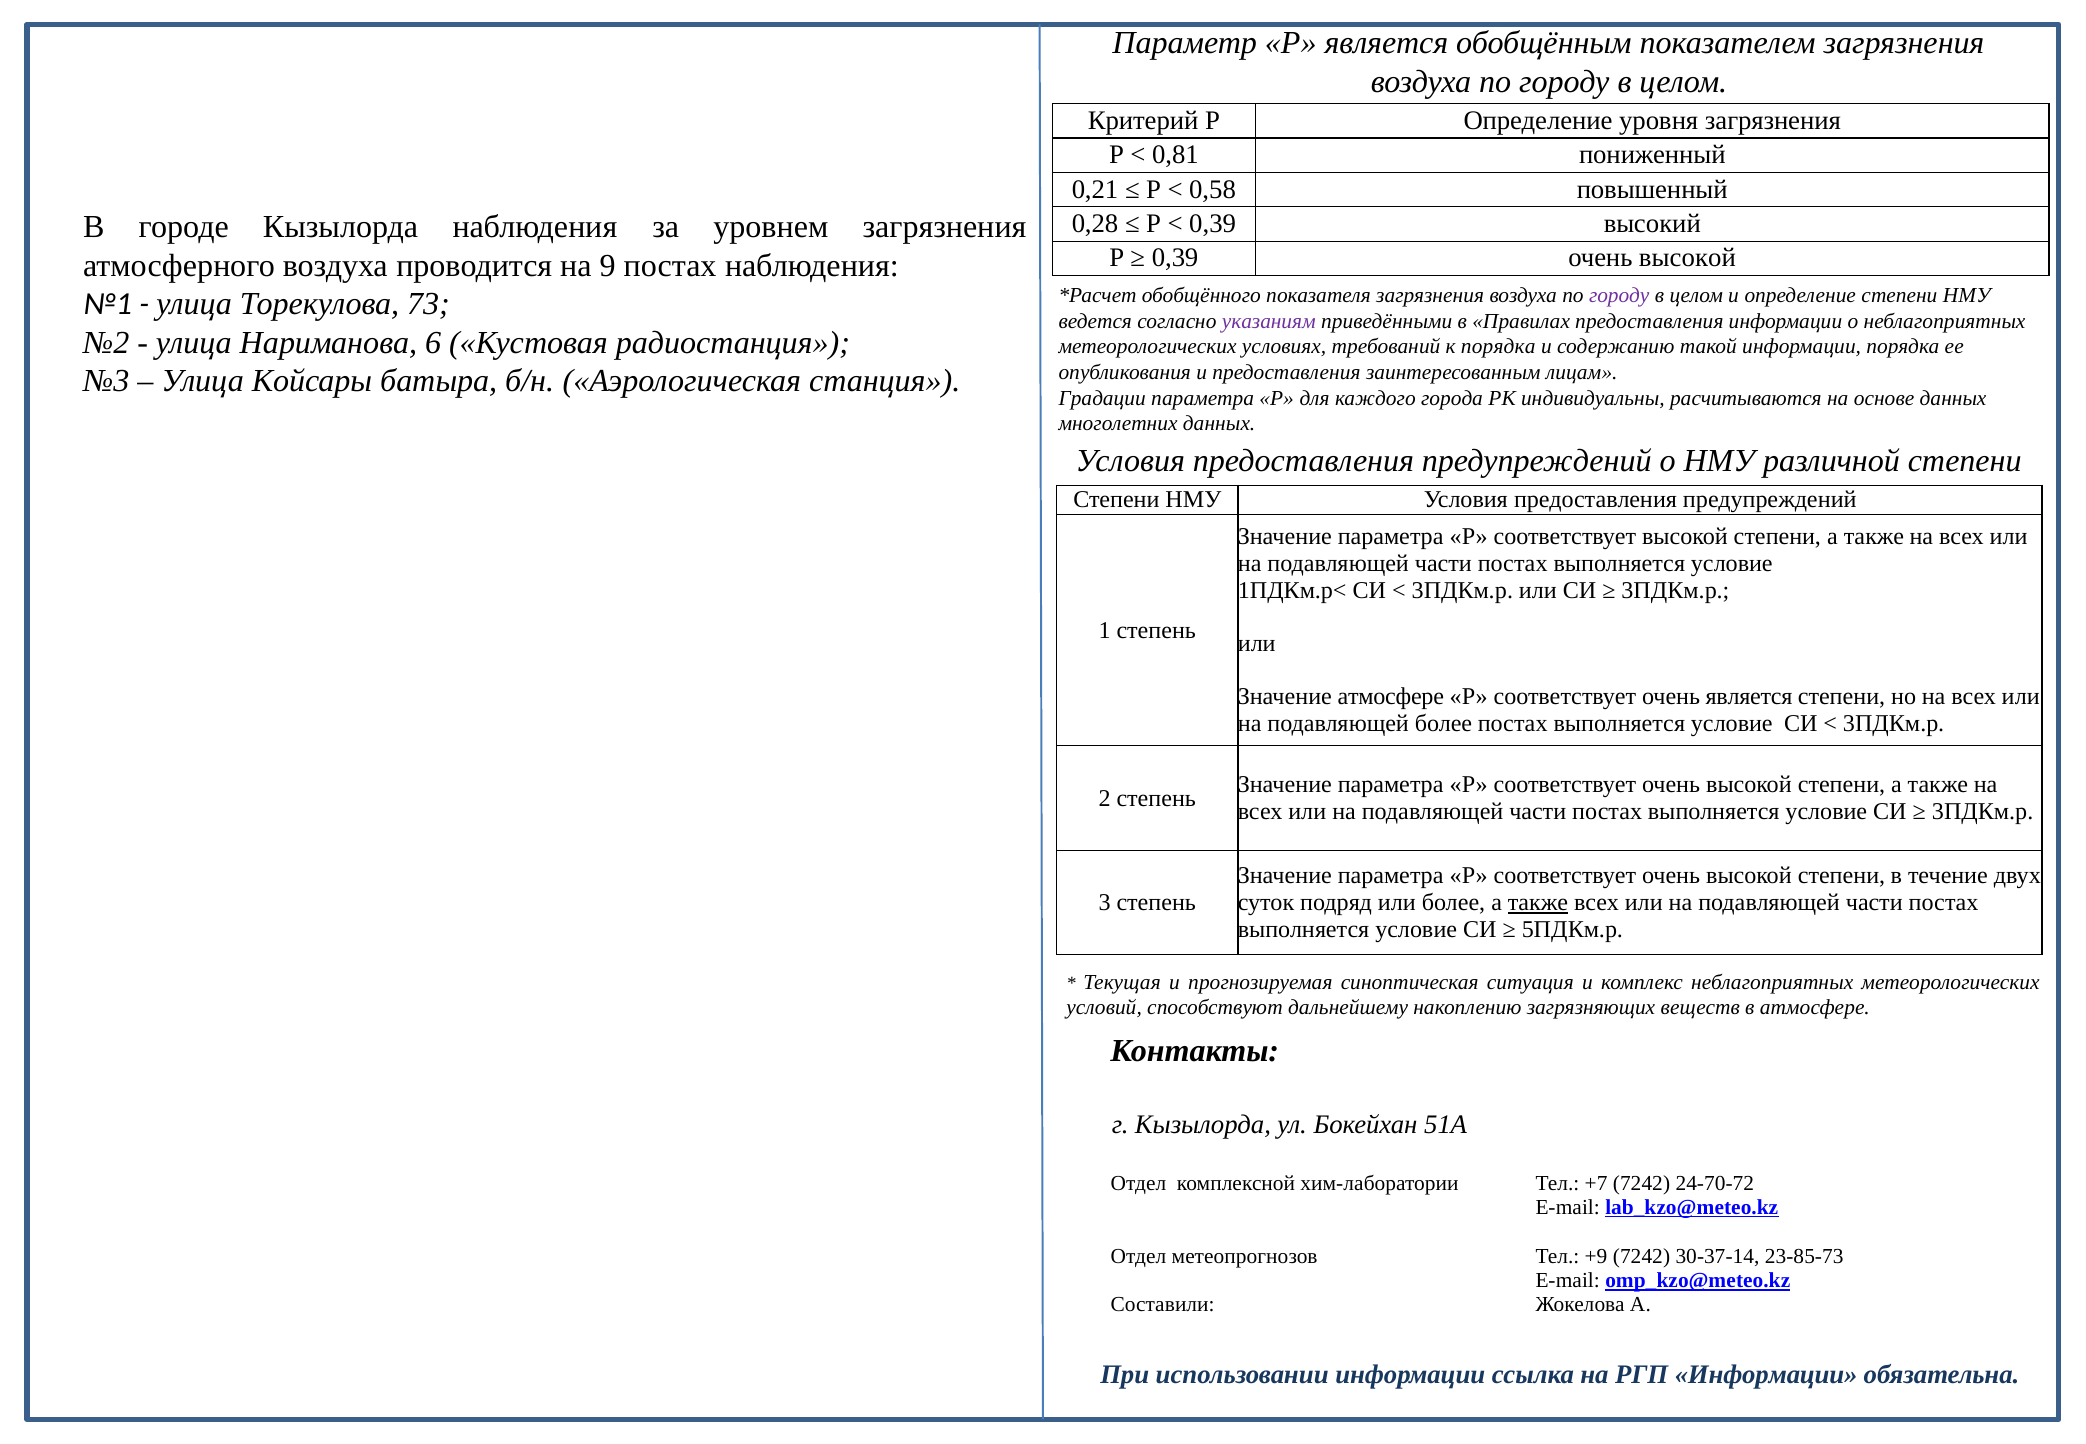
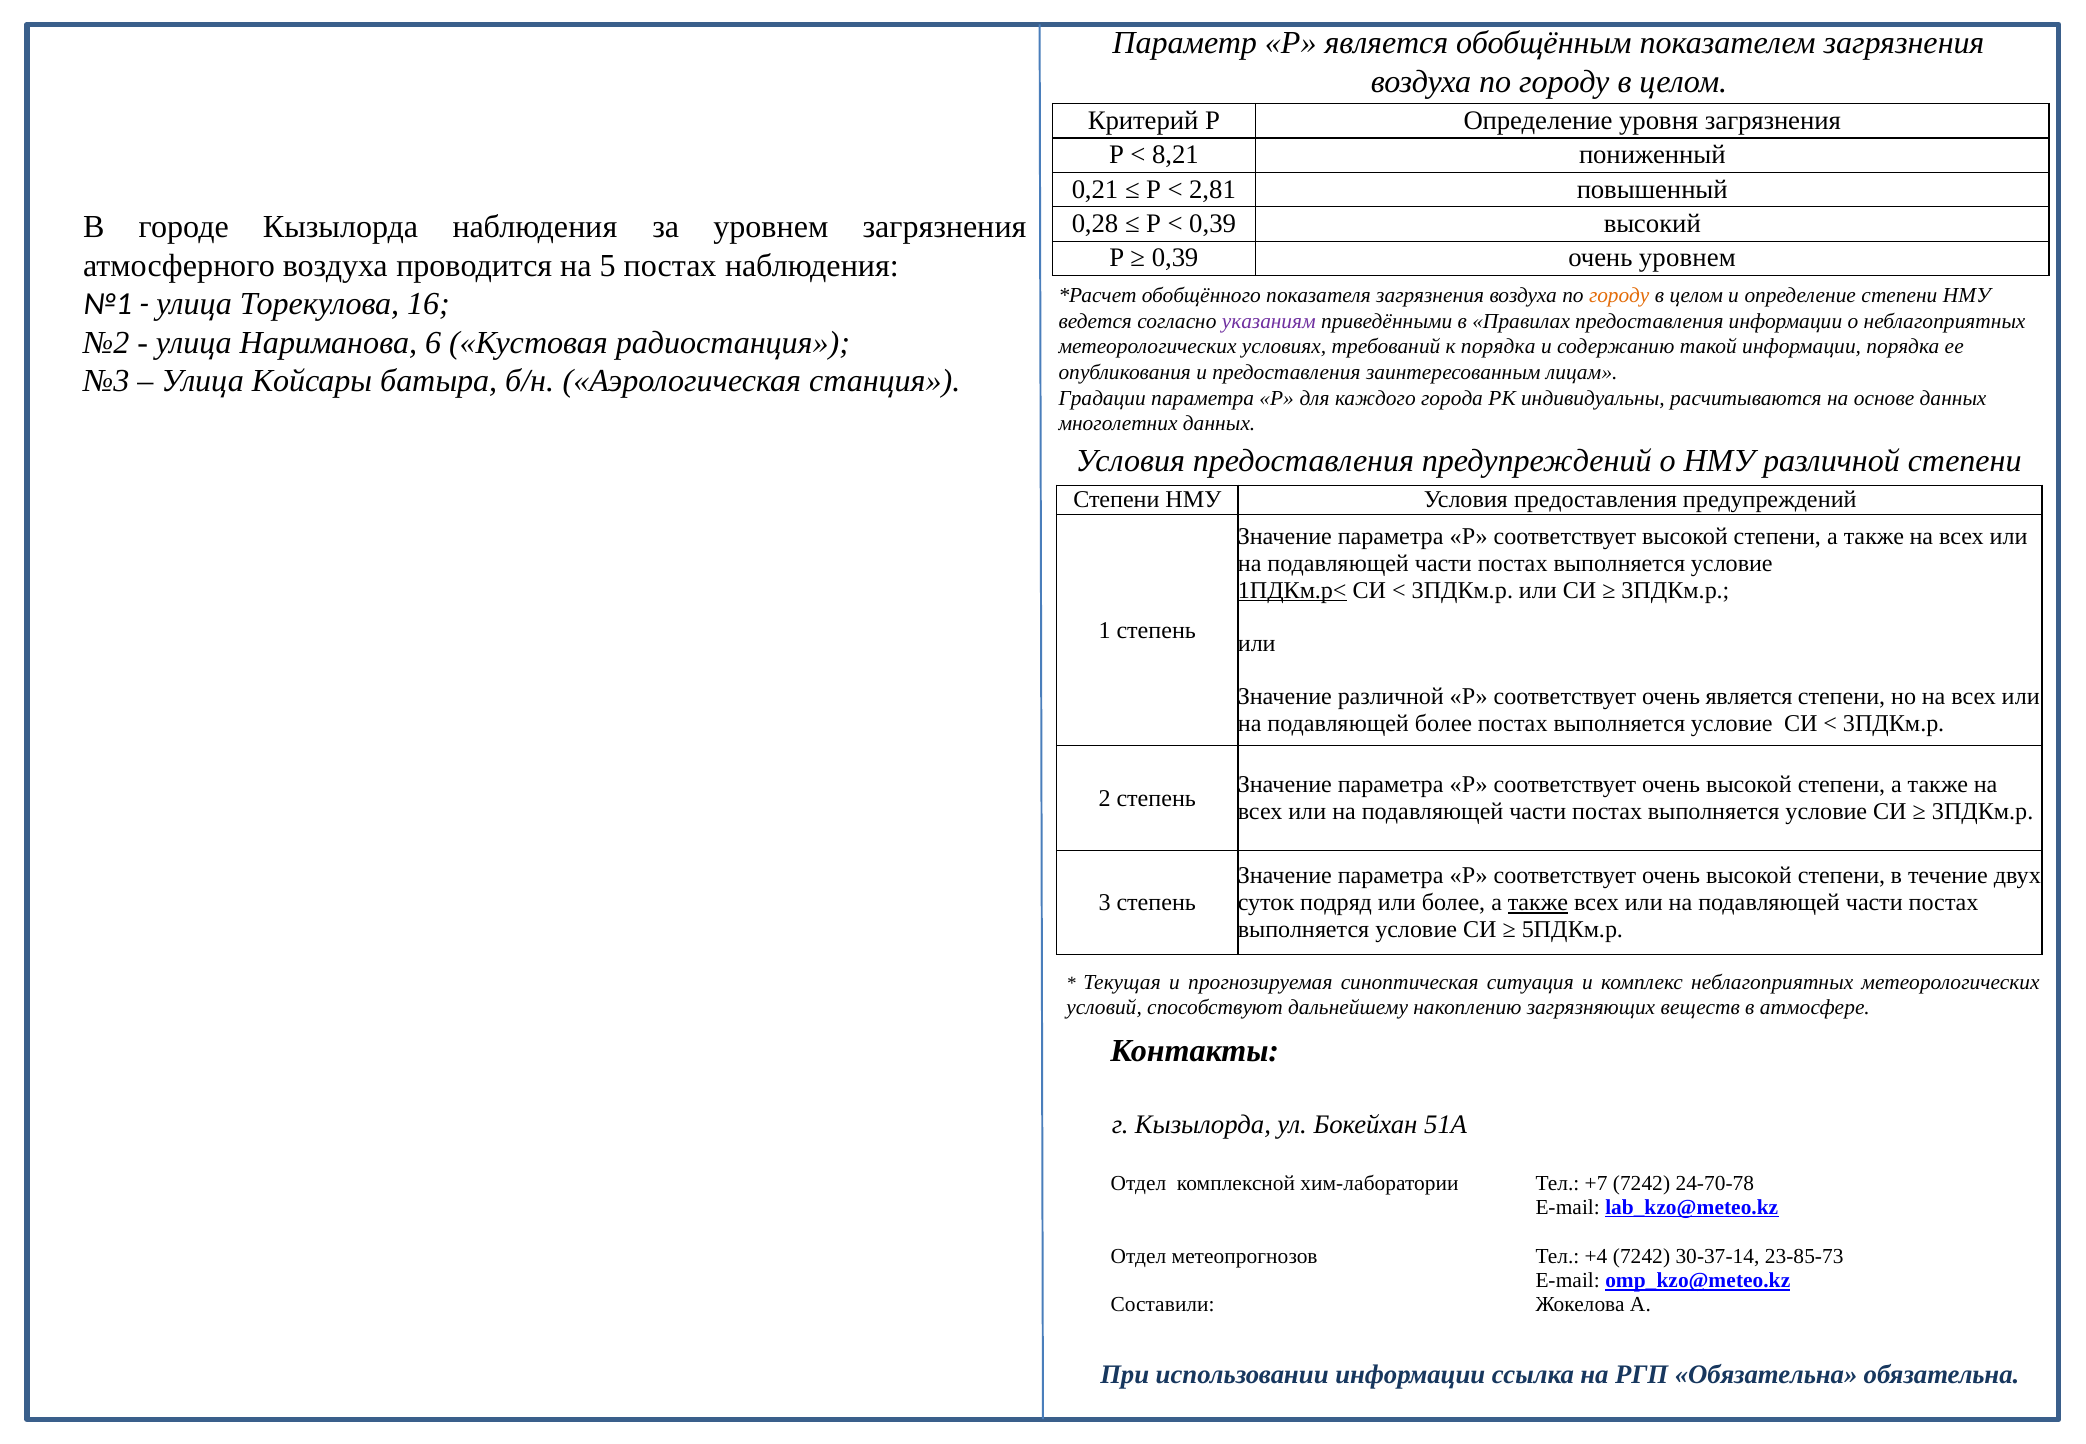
0,81: 0,81 -> 8,21 (1175, 155)
0,58: 0,58 -> 2,81 (1213, 189)
0,39 очень высокой: высокой -> уровнем (1687, 258)
9: 9 -> 5 (608, 266)
городу colour: purple -> orange (1619, 296)
73: 73 -> 16 (429, 304)
1ПДКм.р< underline: none -> present (1292, 590)
Значение атмосфере: атмосфере -> различной (1391, 697)
24-70-72: 24-70-72 -> 24-70-78 (1715, 1183)
+9: +9 -> +4 (1596, 1257)
РГП Информации: Информации -> Обязательна (1766, 1375)
